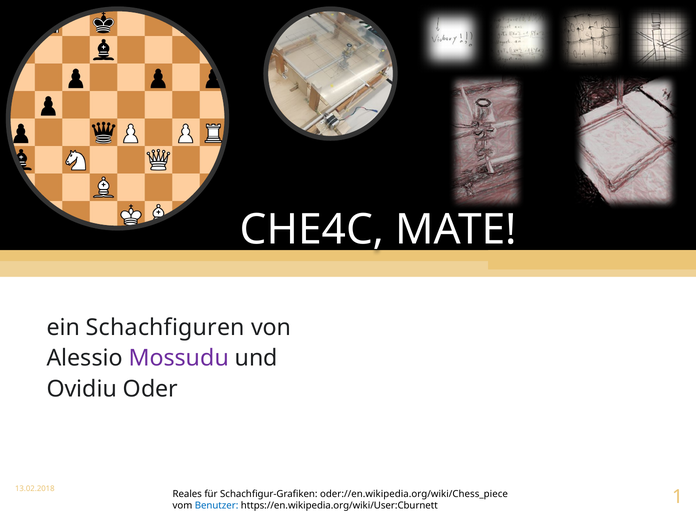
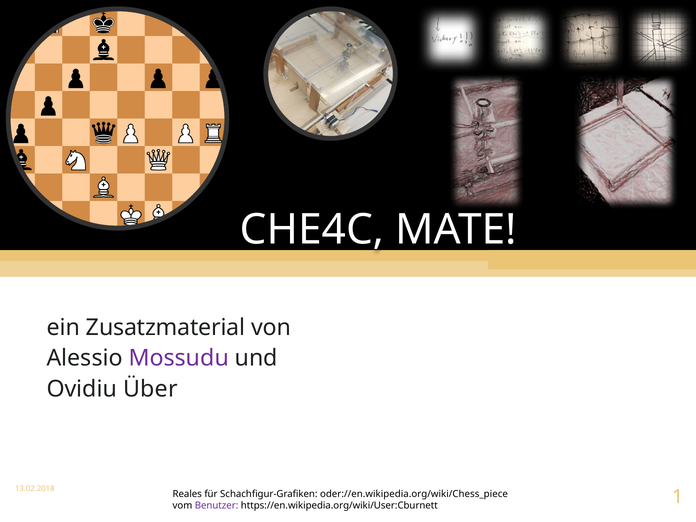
Schachfiguren: Schachfiguren -> Zusatzmaterial (166, 327)
Oder: Oder -> Über (150, 389)
Benutzer colour: blue -> purple (217, 506)
